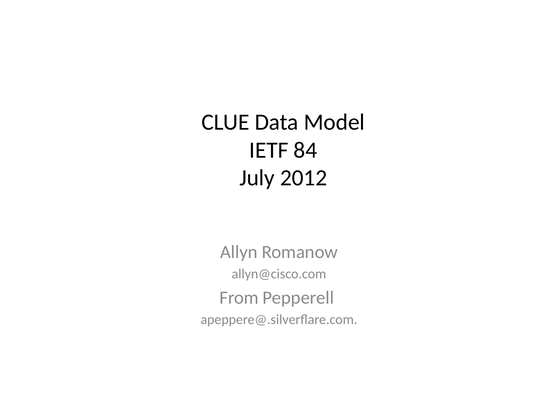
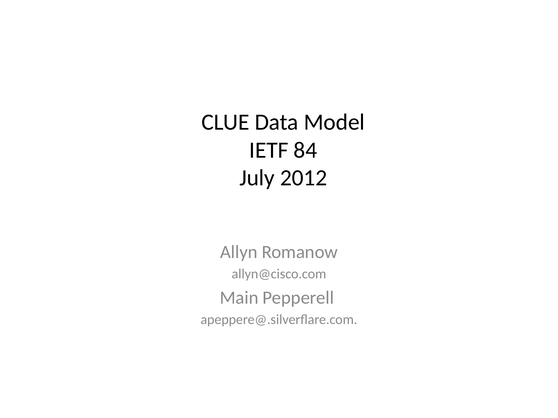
From: From -> Main (239, 298)
